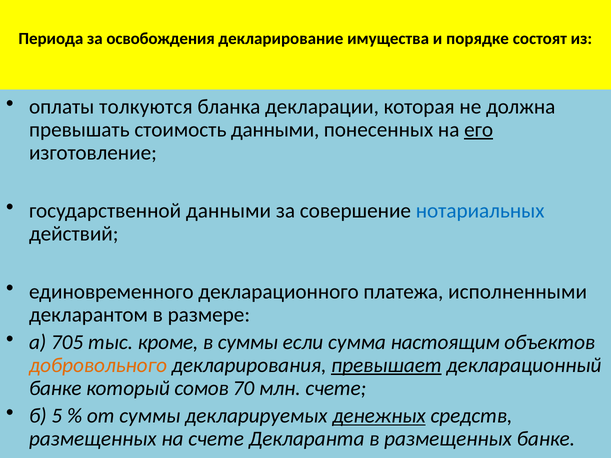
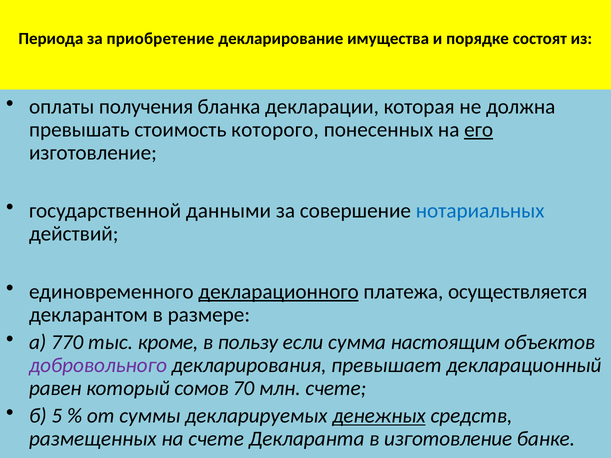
освобождения: освобождения -> приобретение (160, 39)
толкуются: толкуются -> получения (146, 107)
стоимость данными: данными -> которого (275, 130)
декларационного underline: none -> present (279, 292)
исполненными: исполненными -> осуществляется (518, 292)
705: 705 -> 770 (67, 342)
в суммы: суммы -> пользу (248, 342)
добровольного colour: orange -> purple (98, 365)
превышает underline: present -> none (386, 365)
банке: банке -> равен (55, 388)
в размещенных: размещенных -> изготовление (448, 439)
